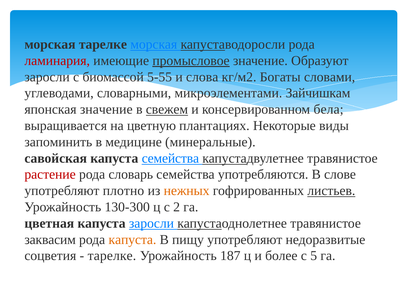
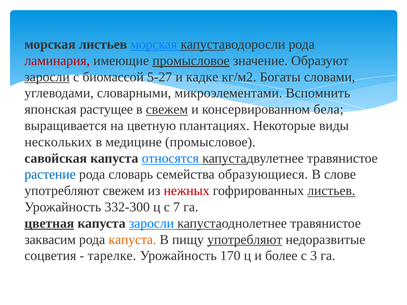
морская тарелке: тарелке -> листьев (103, 44)
заросли underline: none -> present (47, 77)
5-55: 5-55 -> 5-27 (160, 77)
слова: слова -> кадке (202, 77)
Зайчишкам: Зайчишкам -> Вспомнить (318, 93)
японская значение: значение -> растущее (106, 110)
запоминить: запоминить -> нескольких (58, 142)
медицине минеральные: минеральные -> промысловое (210, 142)
капуста семейства: семейства -> относятся (170, 158)
растение colour: red -> blue (50, 175)
употребляются: употребляются -> образующиеся (263, 175)
употребляют плотно: плотно -> свежем (124, 191)
нежных colour: orange -> red (187, 191)
130-300: 130-300 -> 332-300 (127, 207)
2: 2 -> 7 (177, 207)
цветная underline: none -> present (49, 223)
употребляют underline: none -> present (245, 240)
187: 187 -> 170 (230, 256)
5: 5 -> 3 (314, 256)
